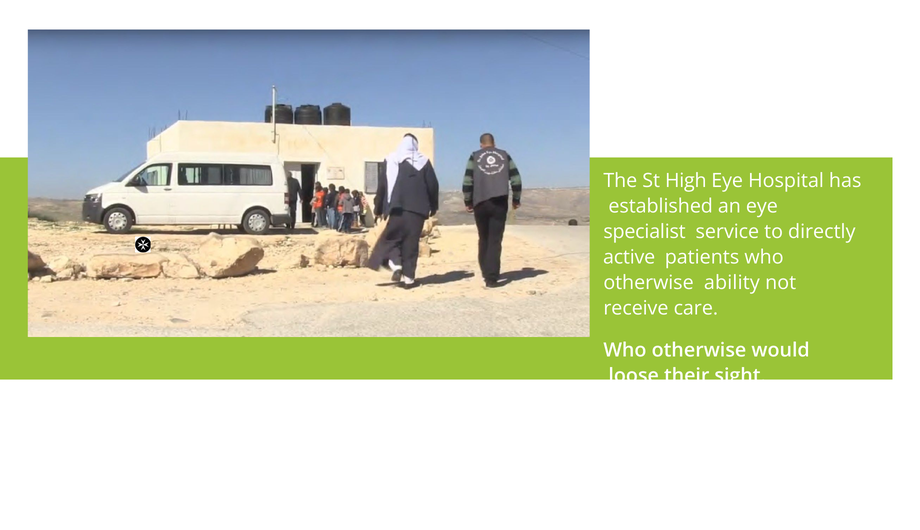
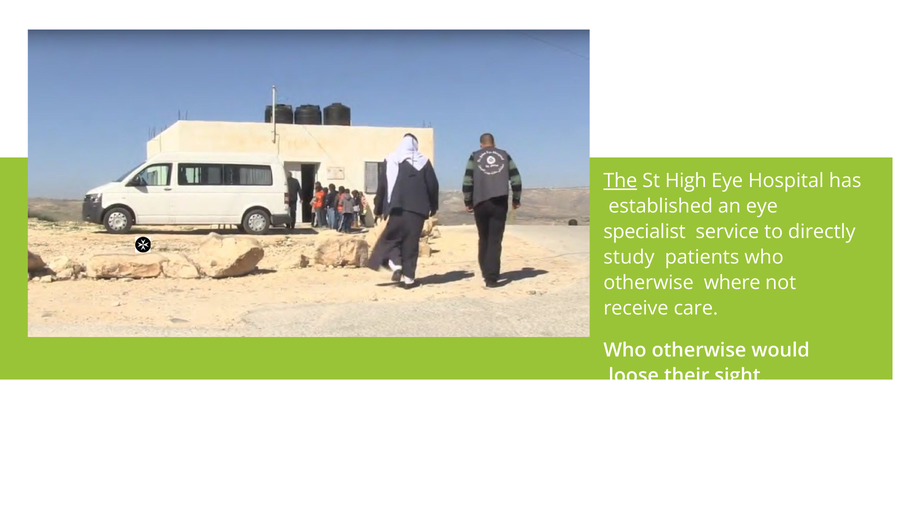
The underline: none -> present (620, 181)
active: active -> study (629, 257)
ability: ability -> where (732, 283)
